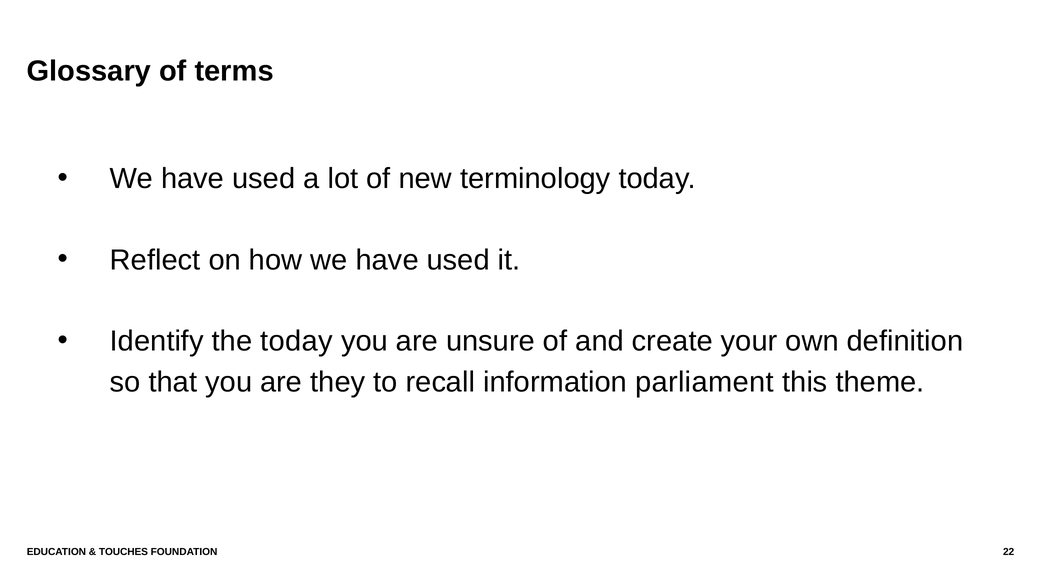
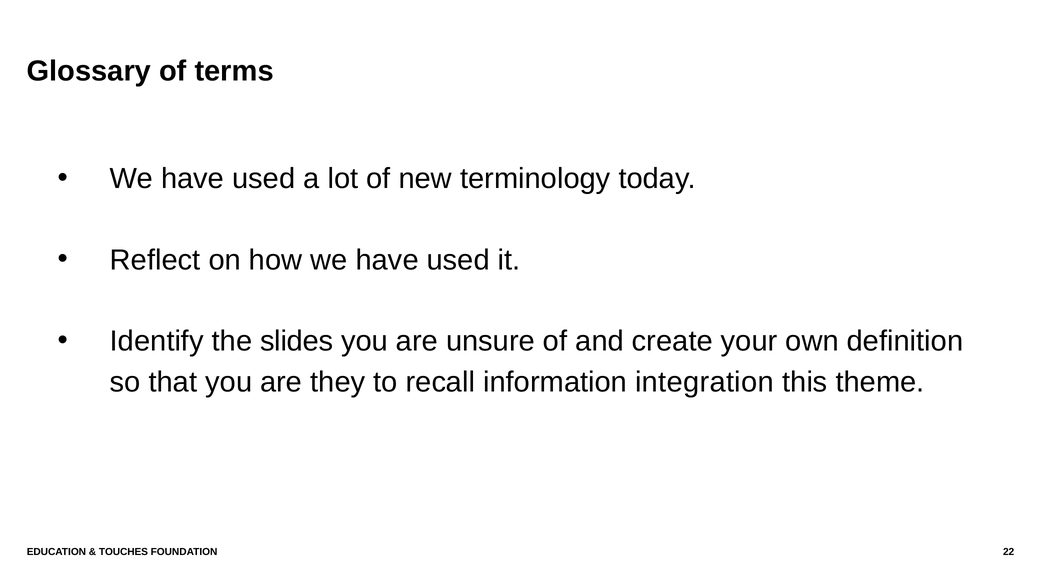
the today: today -> slides (297, 342)
parliament: parliament -> integration (704, 382)
